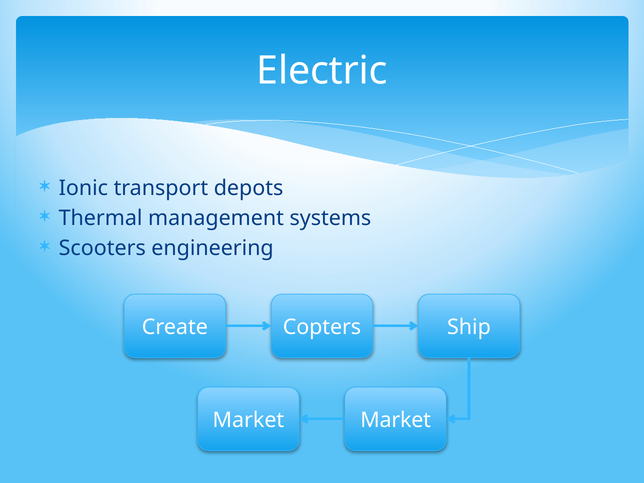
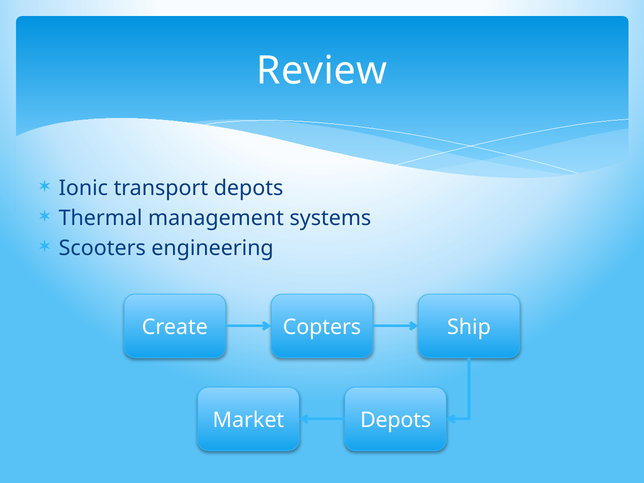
Electric: Electric -> Review (322, 71)
Market Market: Market -> Depots (396, 420)
